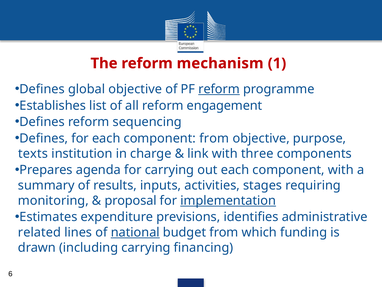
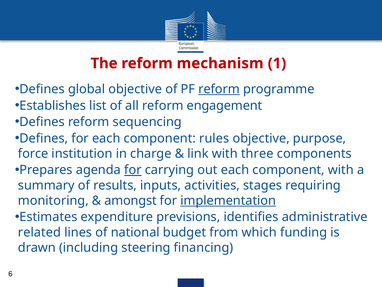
component from: from -> rules (214, 138)
texts: texts -> force (33, 153)
for underline: none -> present (133, 170)
proposal: proposal -> amongst (131, 200)
national underline: present -> none (135, 232)
including carrying: carrying -> steering (146, 247)
